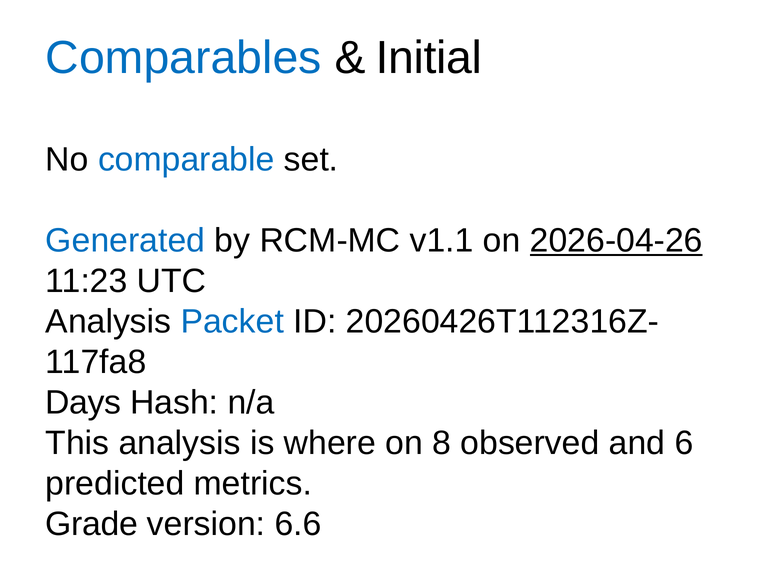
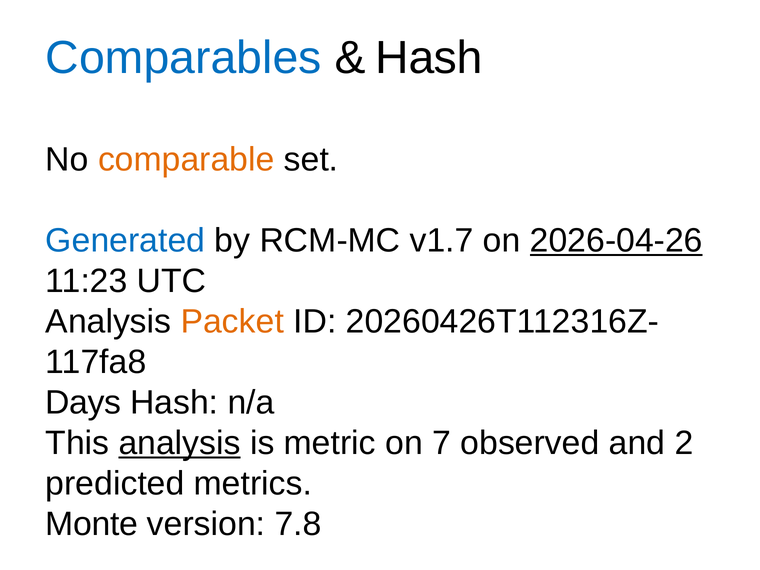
Initial: Initial -> Hash (429, 58)
comparable colour: blue -> orange (186, 159)
v1.1: v1.1 -> v1.7 (442, 240)
Packet colour: blue -> orange (232, 322)
analysis underline: none -> present (180, 443)
where: where -> metric (330, 443)
8: 8 -> 7 (442, 443)
6: 6 -> 2 (684, 443)
Grade: Grade -> Monte (92, 524)
6.6: 6.6 -> 7.8 (298, 524)
